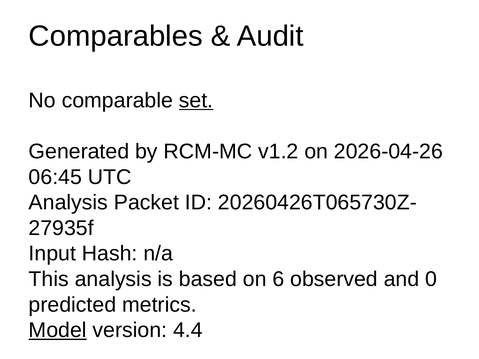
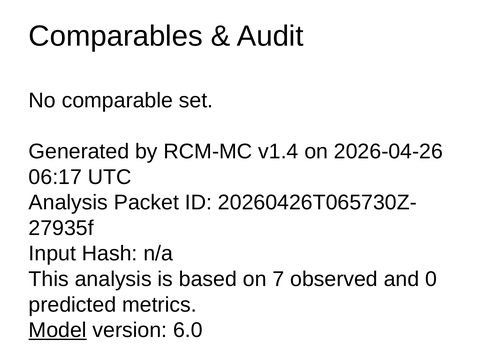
set underline: present -> none (196, 100)
v1.2: v1.2 -> v1.4 (278, 152)
06:45: 06:45 -> 06:17 (55, 177)
6: 6 -> 7 (278, 279)
4.4: 4.4 -> 6.0 (188, 330)
